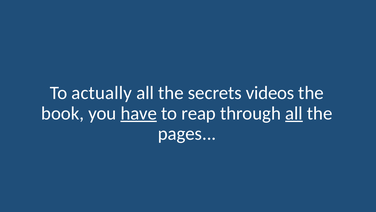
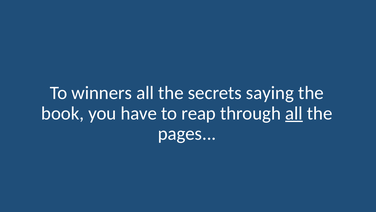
actually: actually -> winners (102, 93)
videos: videos -> saying (270, 93)
have underline: present -> none (139, 113)
